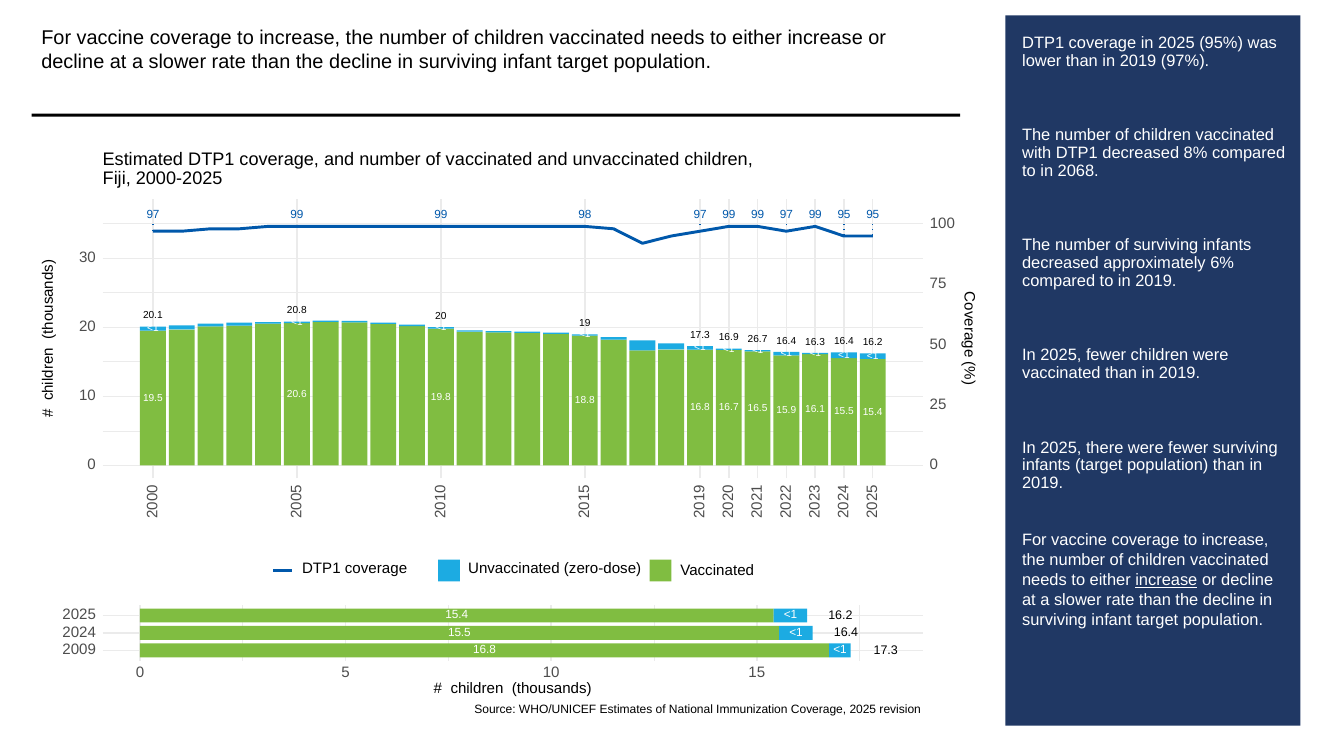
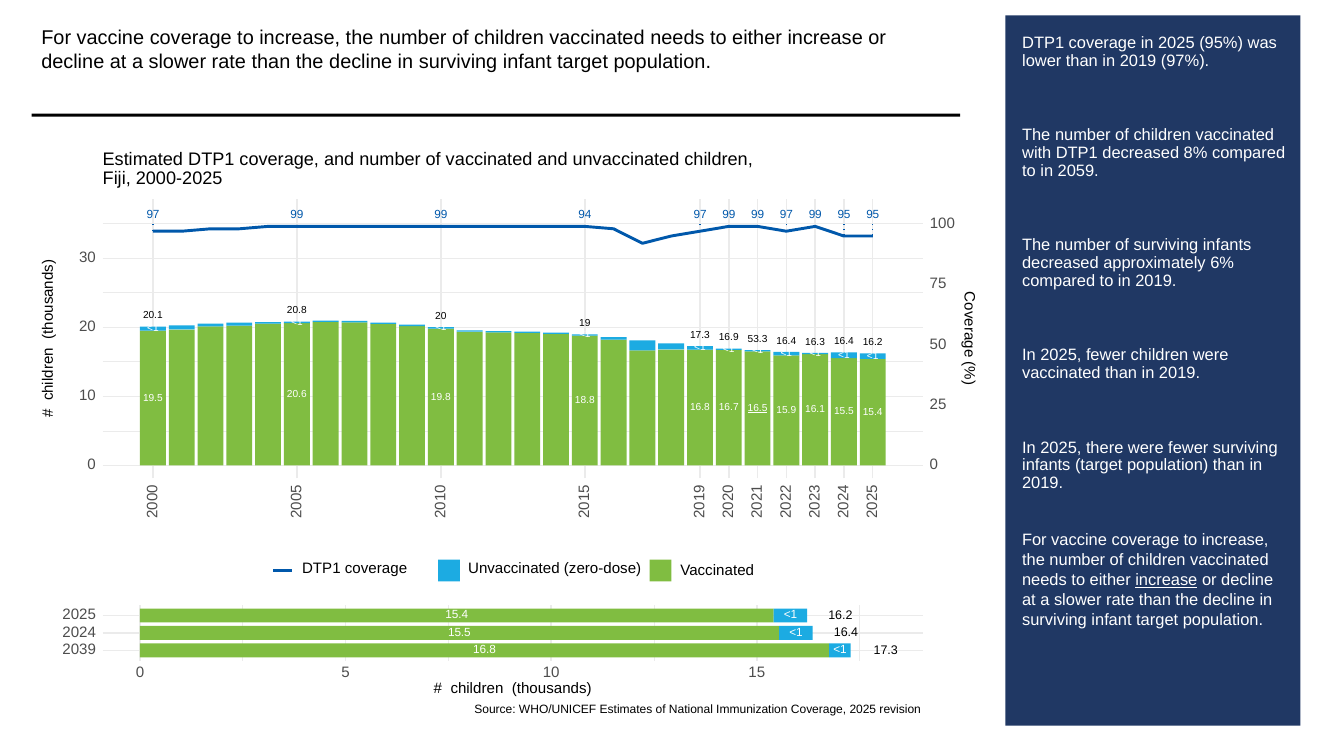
2068: 2068 -> 2059 (1078, 171)
98: 98 -> 94 (585, 214)
26.7: 26.7 -> 53.3 (758, 339)
16.5 underline: none -> present (758, 408)
2009: 2009 -> 2039 (79, 650)
